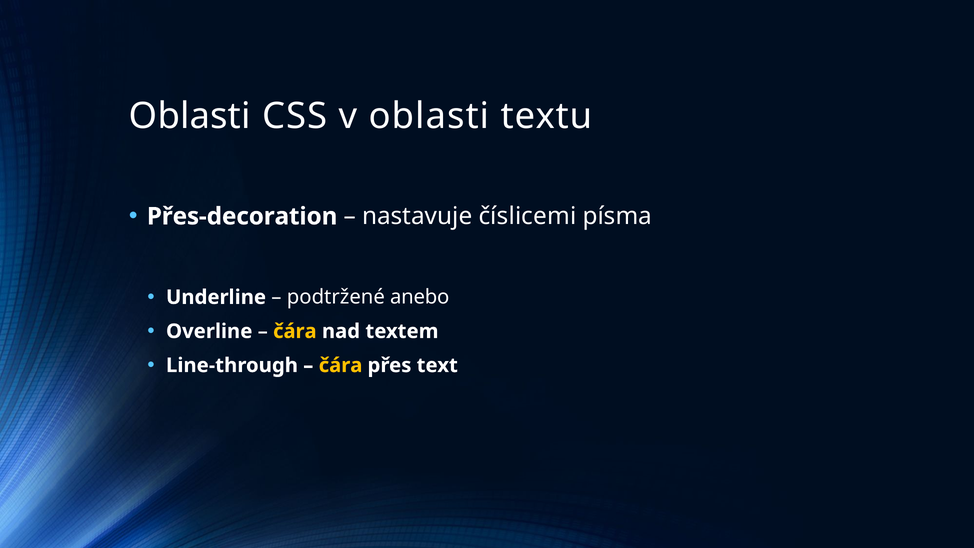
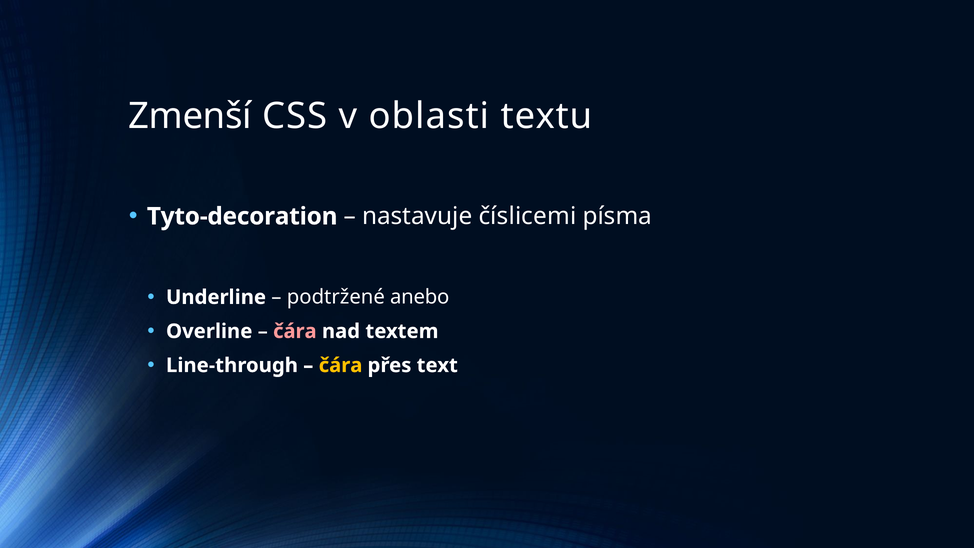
Oblasti: Oblasti -> Zmenší (190, 116)
Přes-decoration: Přes-decoration -> Tyto-decoration (242, 216)
čára colour: yellow -> pink (295, 331)
